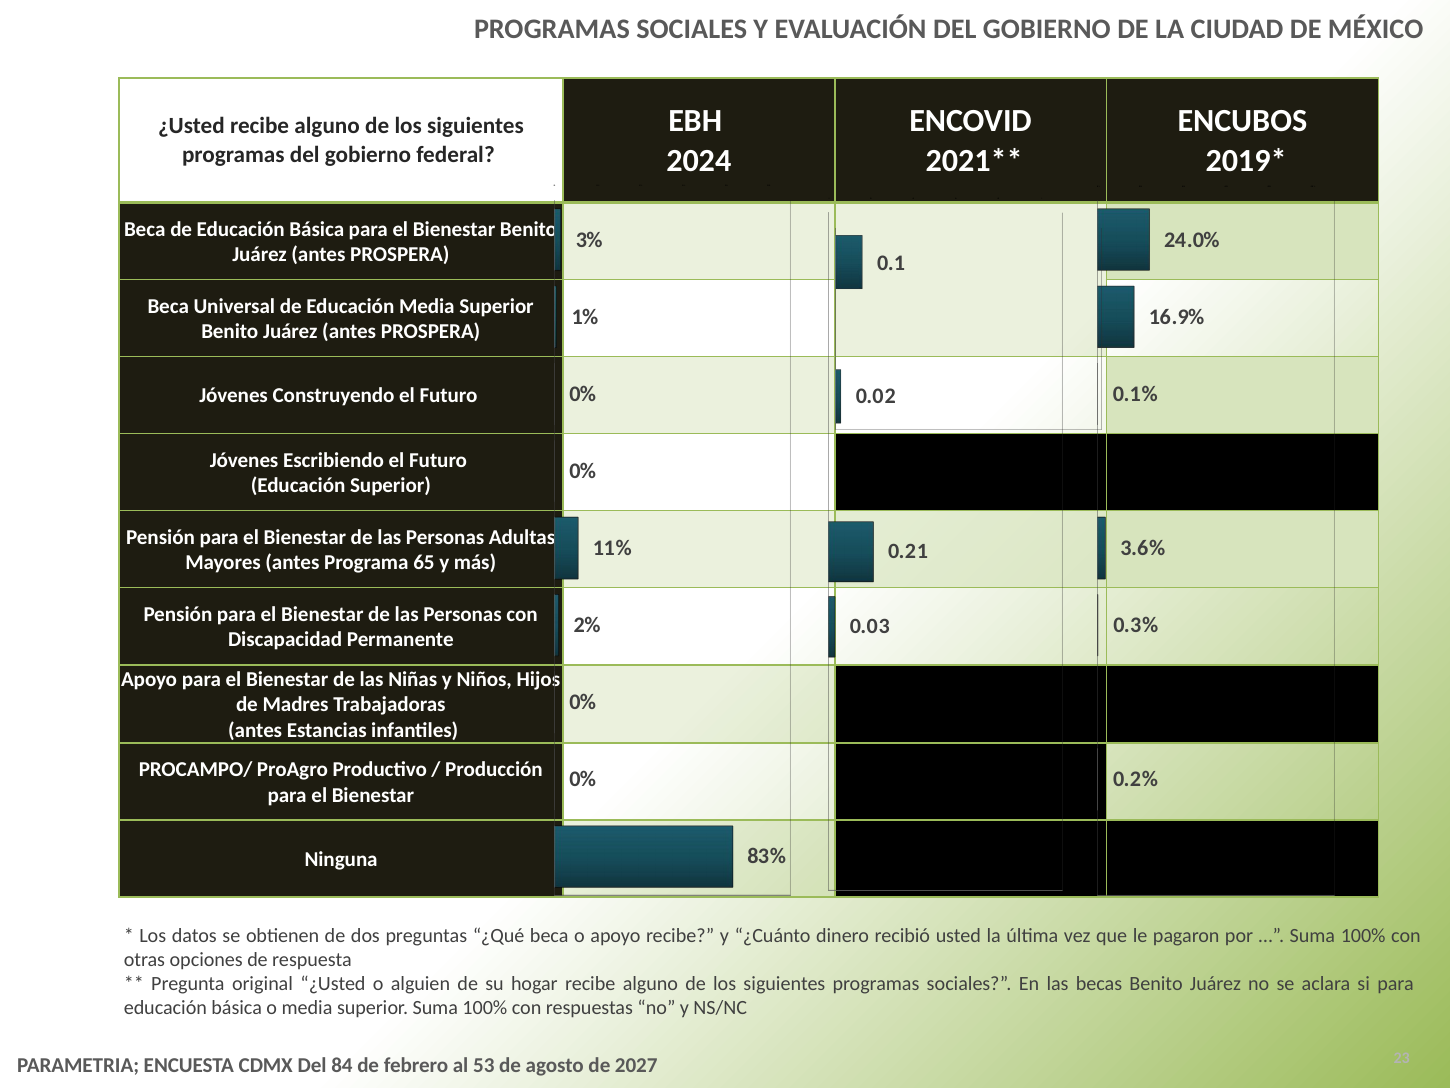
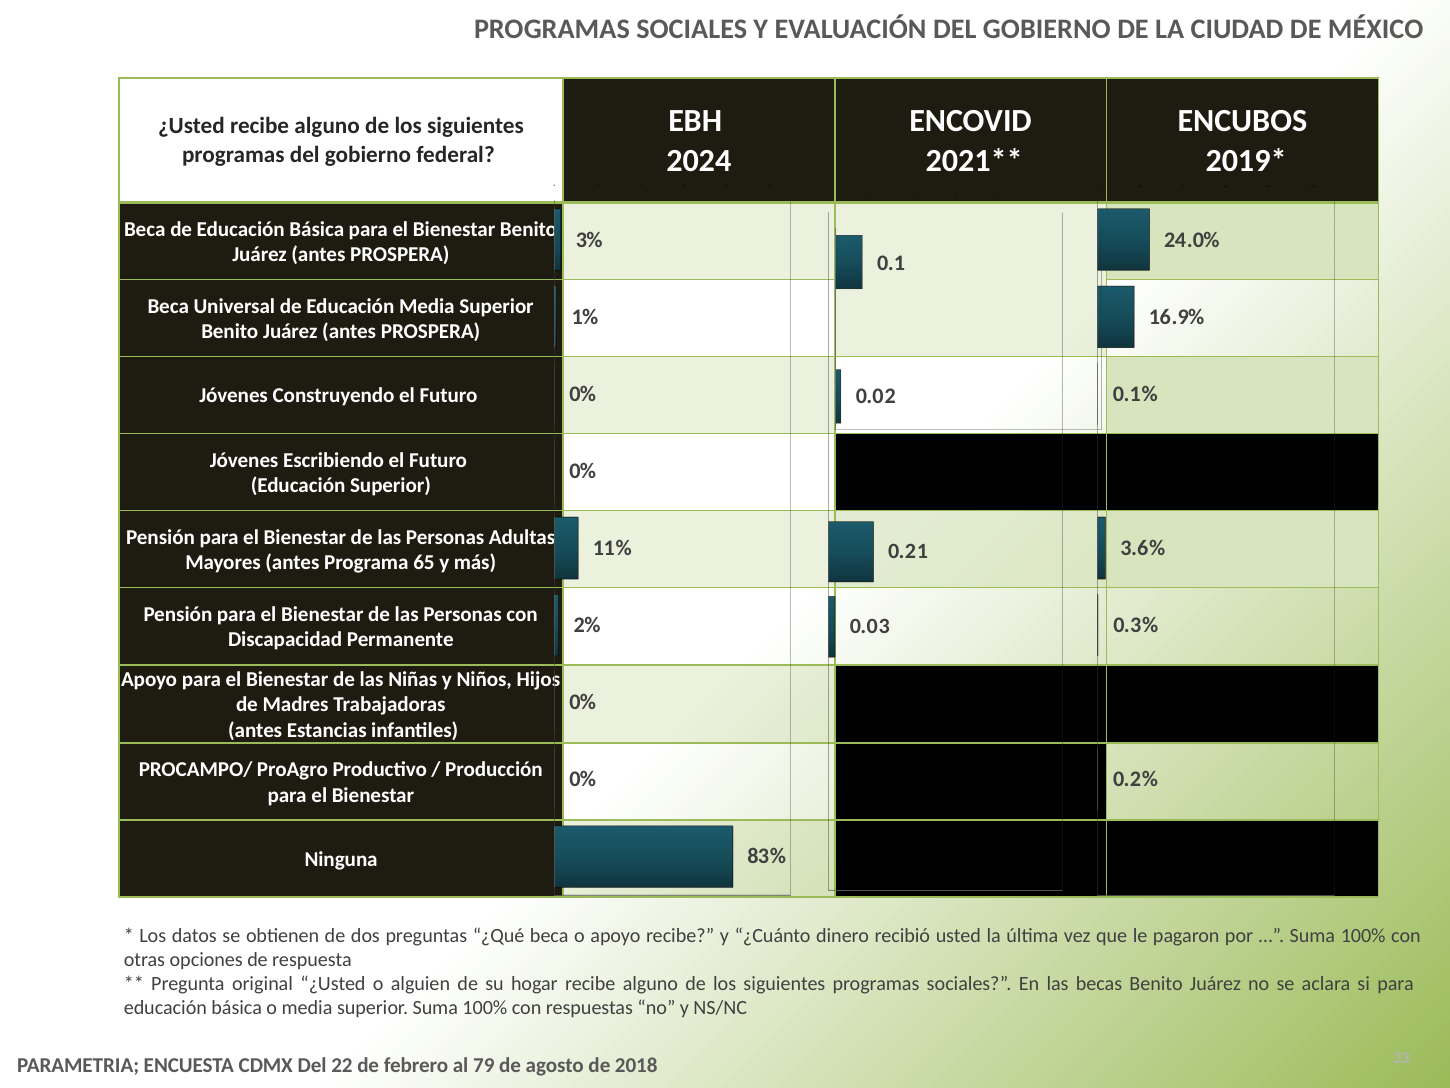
84: 84 -> 22 (342, 1065)
53: 53 -> 79 (484, 1065)
2027: 2027 -> 2018 (636, 1065)
